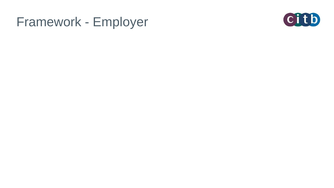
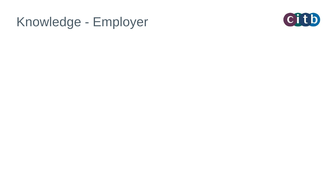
Framework: Framework -> Knowledge (49, 22)
